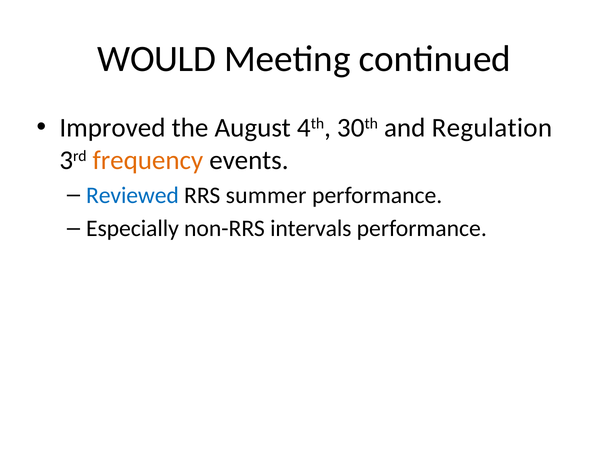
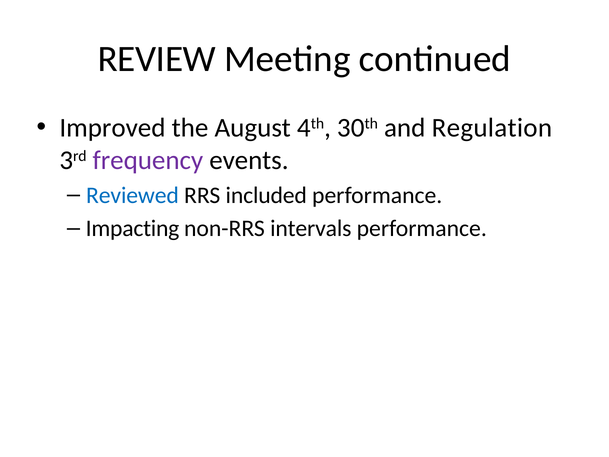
WOULD: WOULD -> REVIEW (157, 59)
frequency colour: orange -> purple (148, 160)
summer: summer -> included (266, 195)
Especially: Especially -> Impacting (133, 228)
